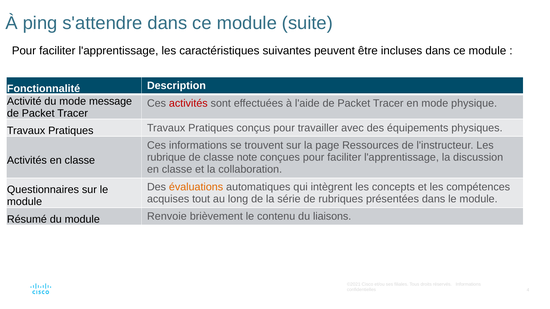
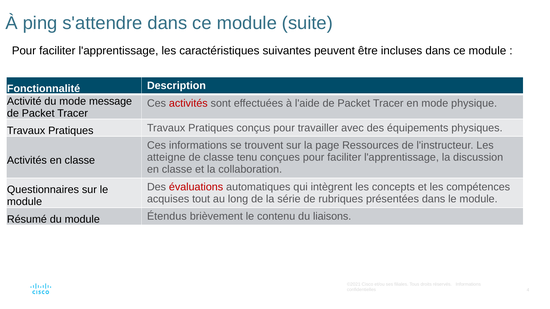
rubrique: rubrique -> atteigne (166, 158)
note: note -> tenu (247, 158)
évaluations colour: orange -> red (196, 187)
Renvoie: Renvoie -> Étendus (167, 217)
